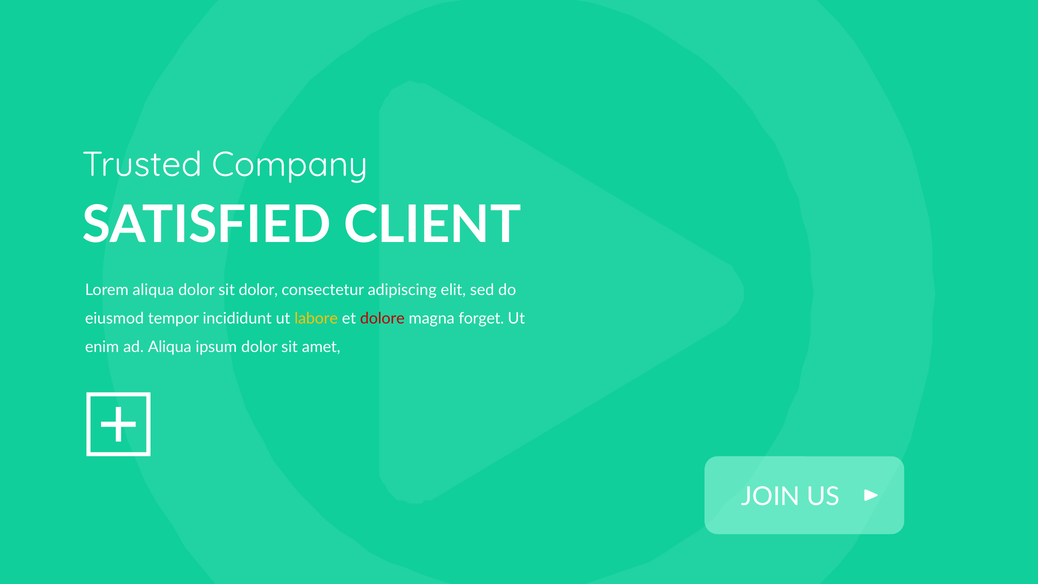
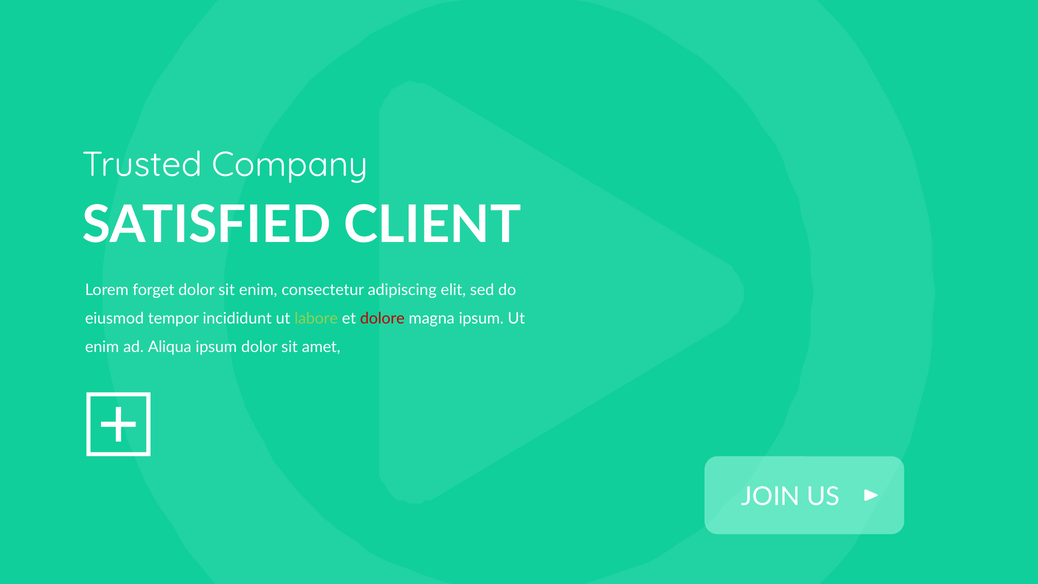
Lorem aliqua: aliqua -> forget (153, 290)
sit dolor: dolor -> enim (258, 290)
labore colour: yellow -> light green (316, 319)
magna forget: forget -> ipsum (481, 319)
